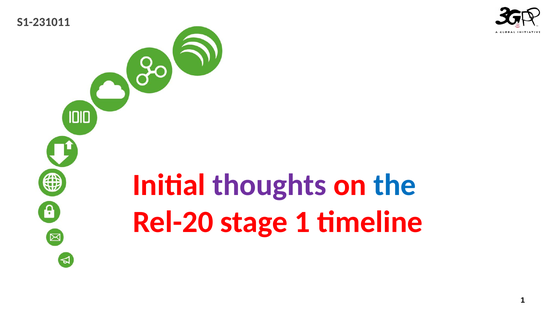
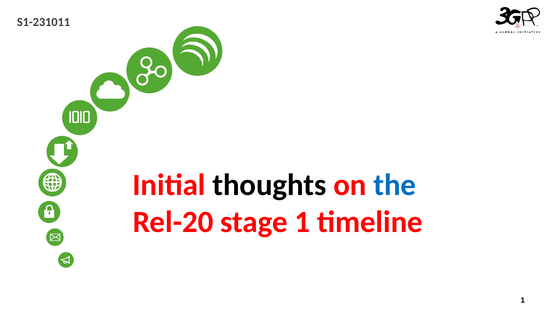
thoughts colour: purple -> black (269, 185)
